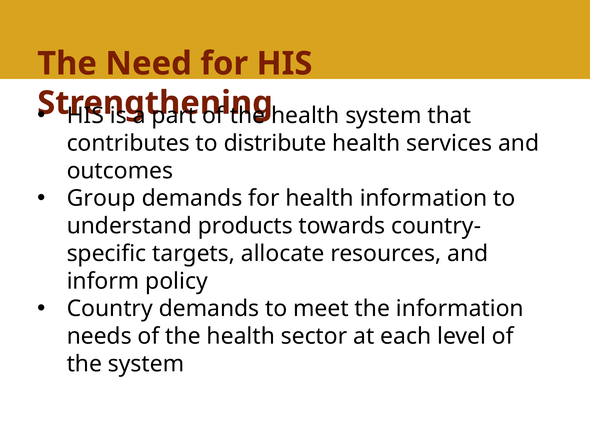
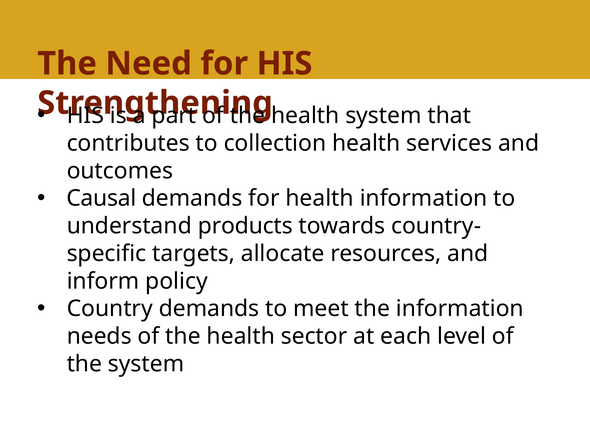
distribute: distribute -> collection (275, 143)
Group: Group -> Causal (101, 198)
